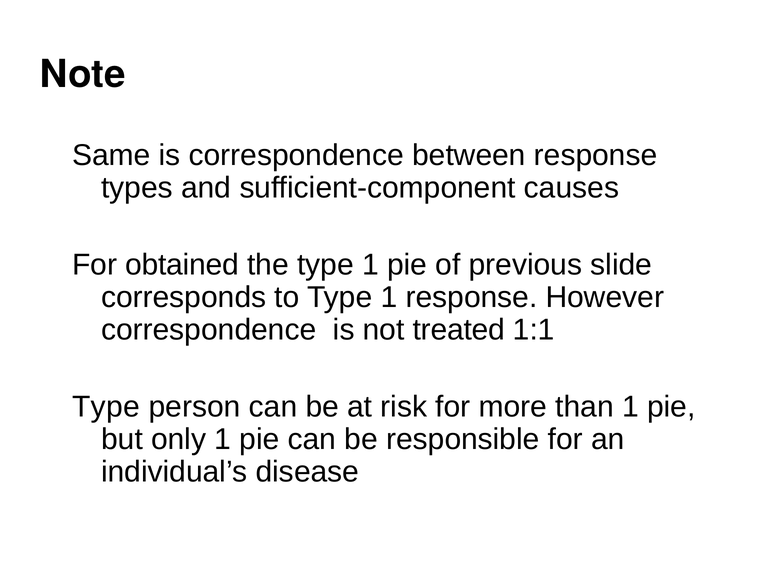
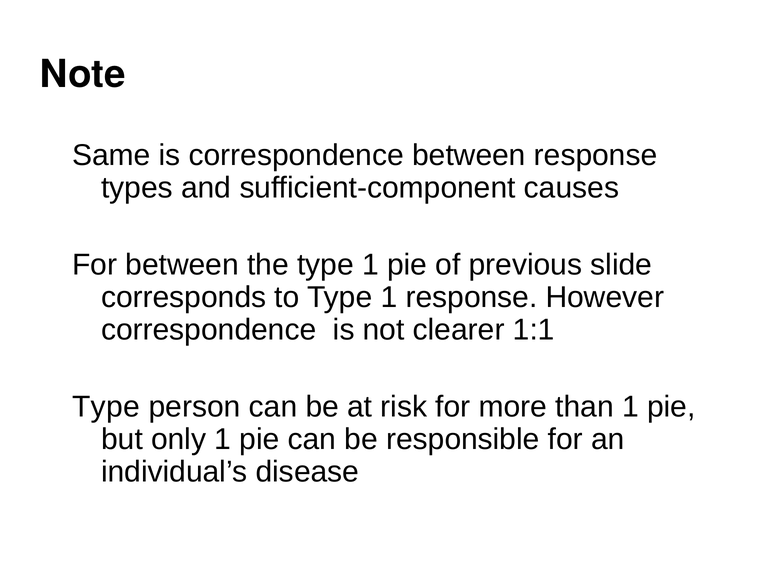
For obtained: obtained -> between (182, 265)
treated: treated -> clearer (459, 330)
